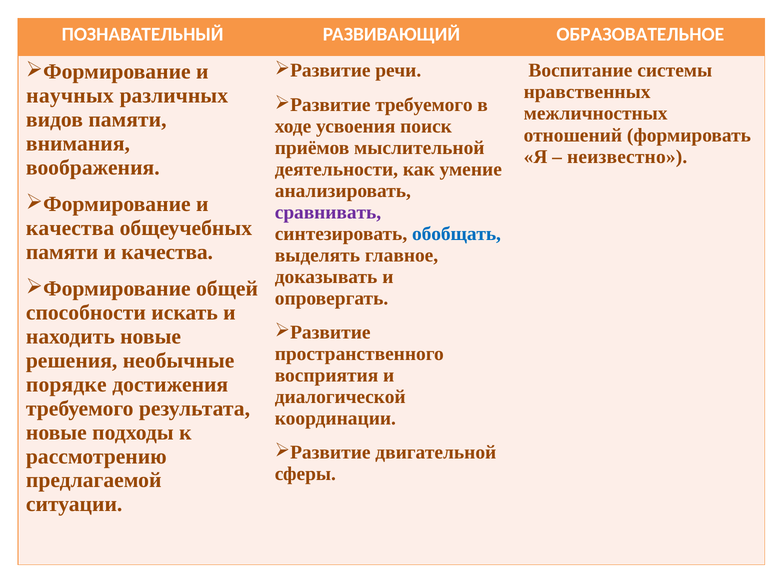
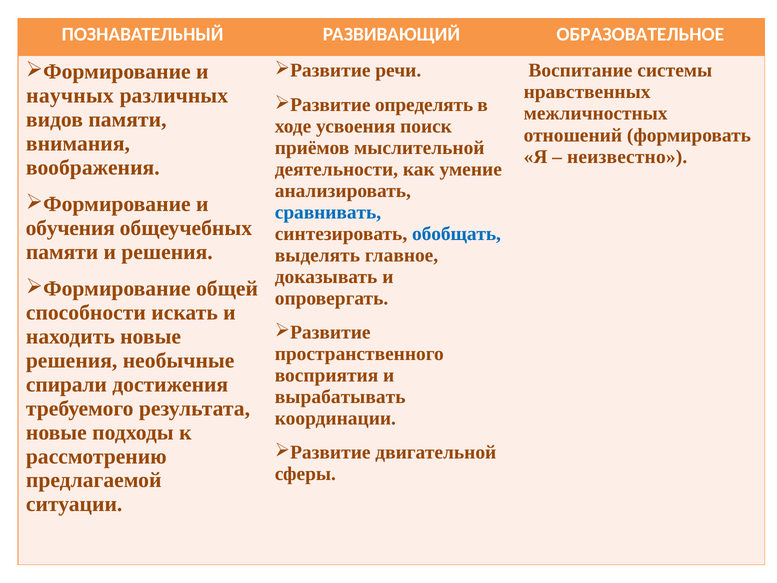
требуемого: требуемого -> определять (424, 105)
сравнивать colour: purple -> blue (328, 212)
качества: качества -> обучения (70, 228)
качества: качества -> решения (167, 252)
порядке: порядке -> спирали (66, 384)
диалогической: диалогической -> вырабатывать (340, 397)
